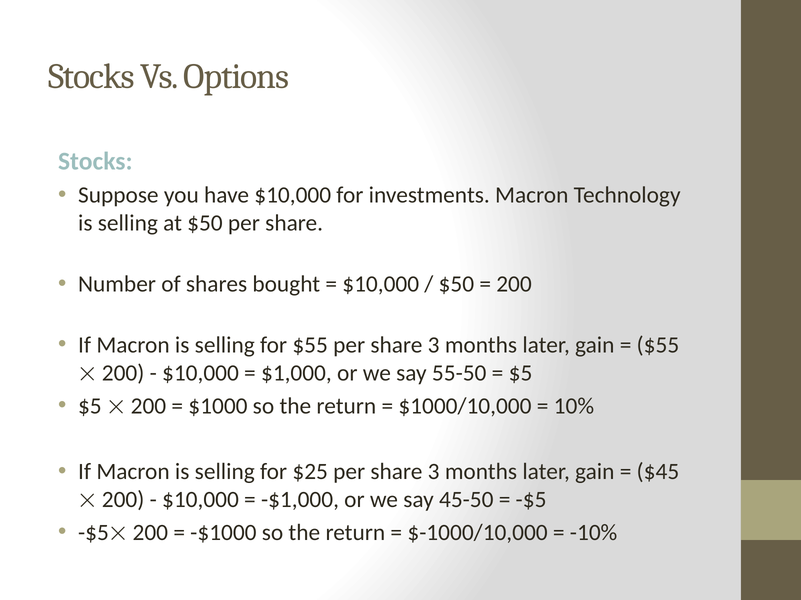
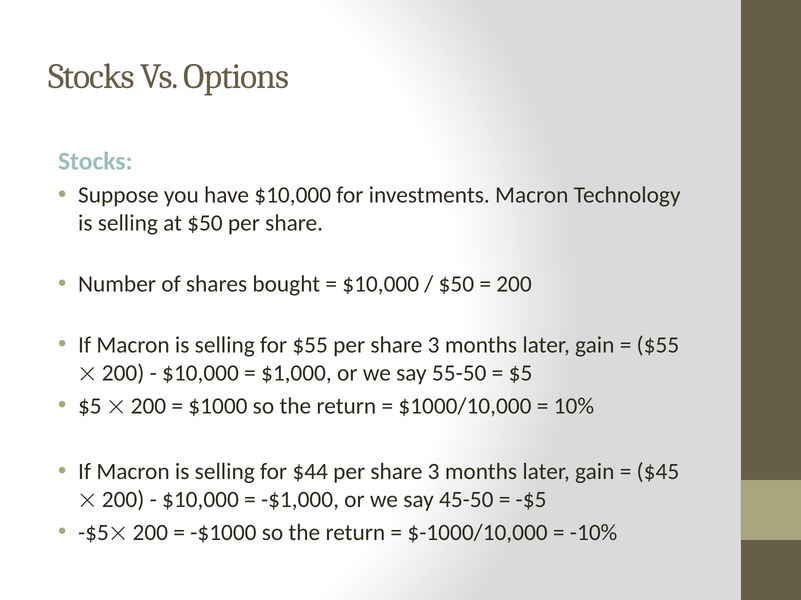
$25: $25 -> $44 (310, 472)
